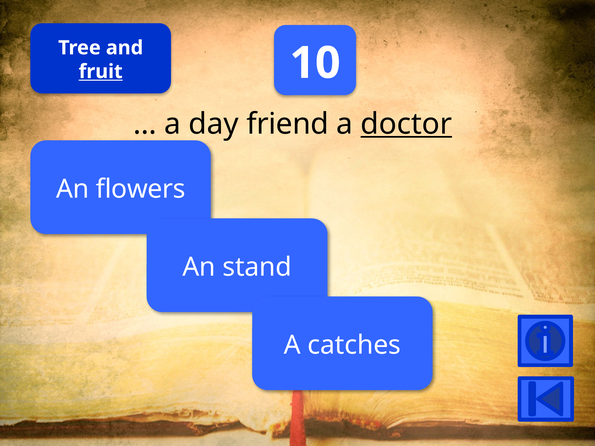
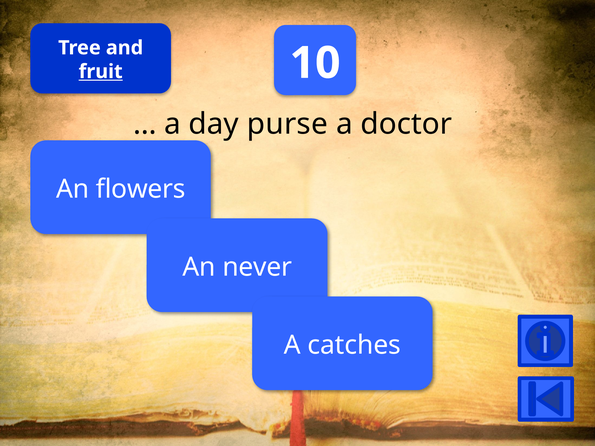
friend: friend -> purse (287, 124)
doctor underline: present -> none (406, 124)
stand: stand -> never (257, 267)
